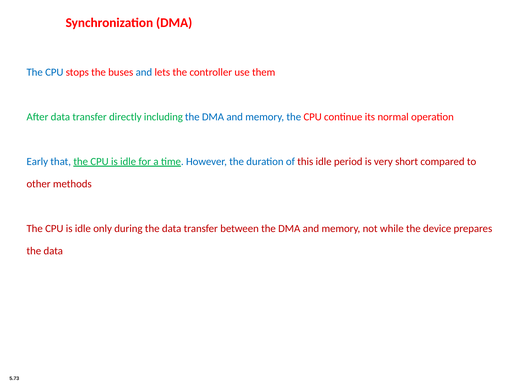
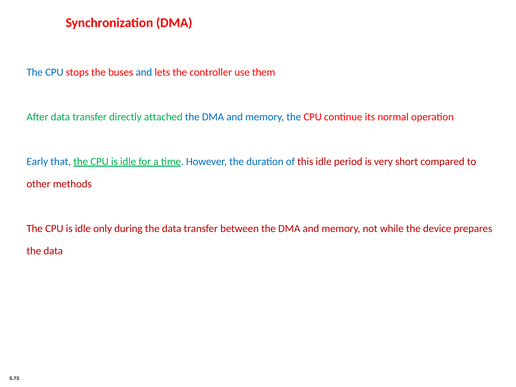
including: including -> attached (163, 117)
